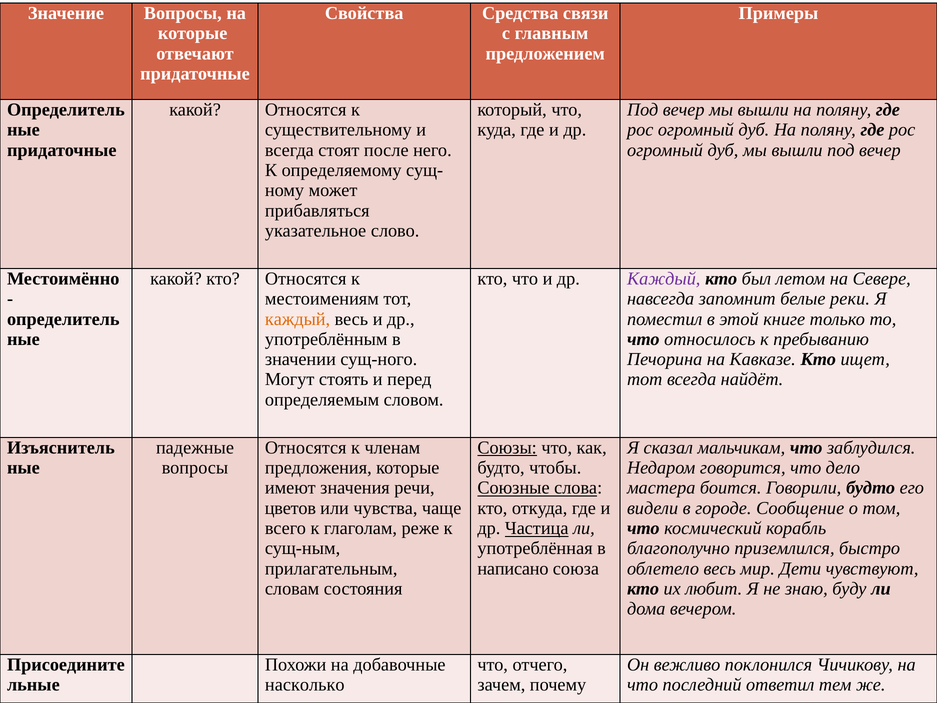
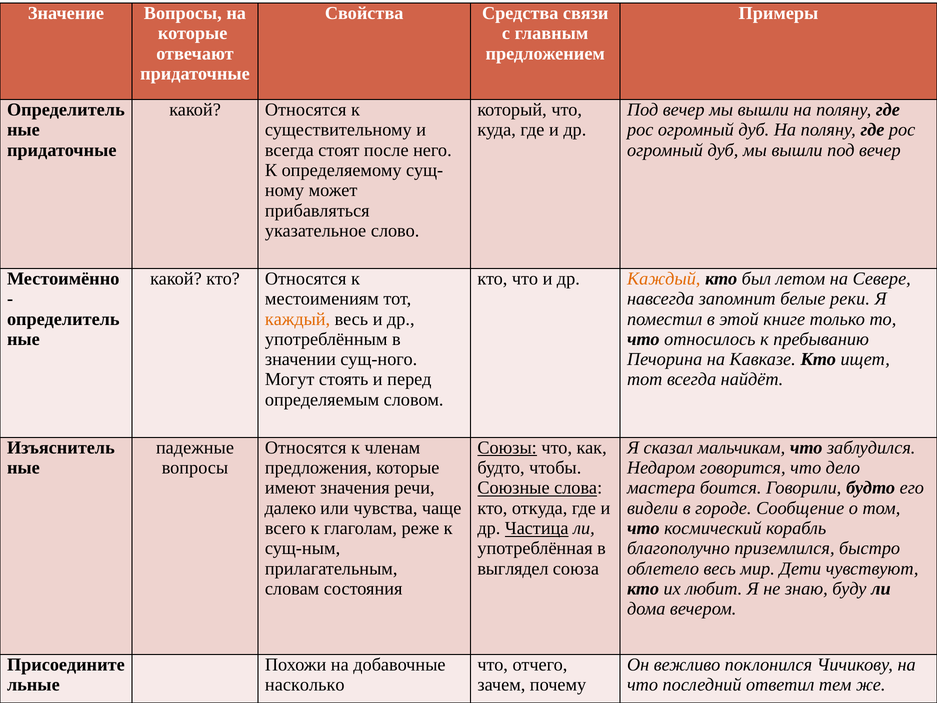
Каждый colour: purple -> orange (664, 279)
цветов: цветов -> далеко (290, 508)
написано: написано -> выглядел (513, 568)
